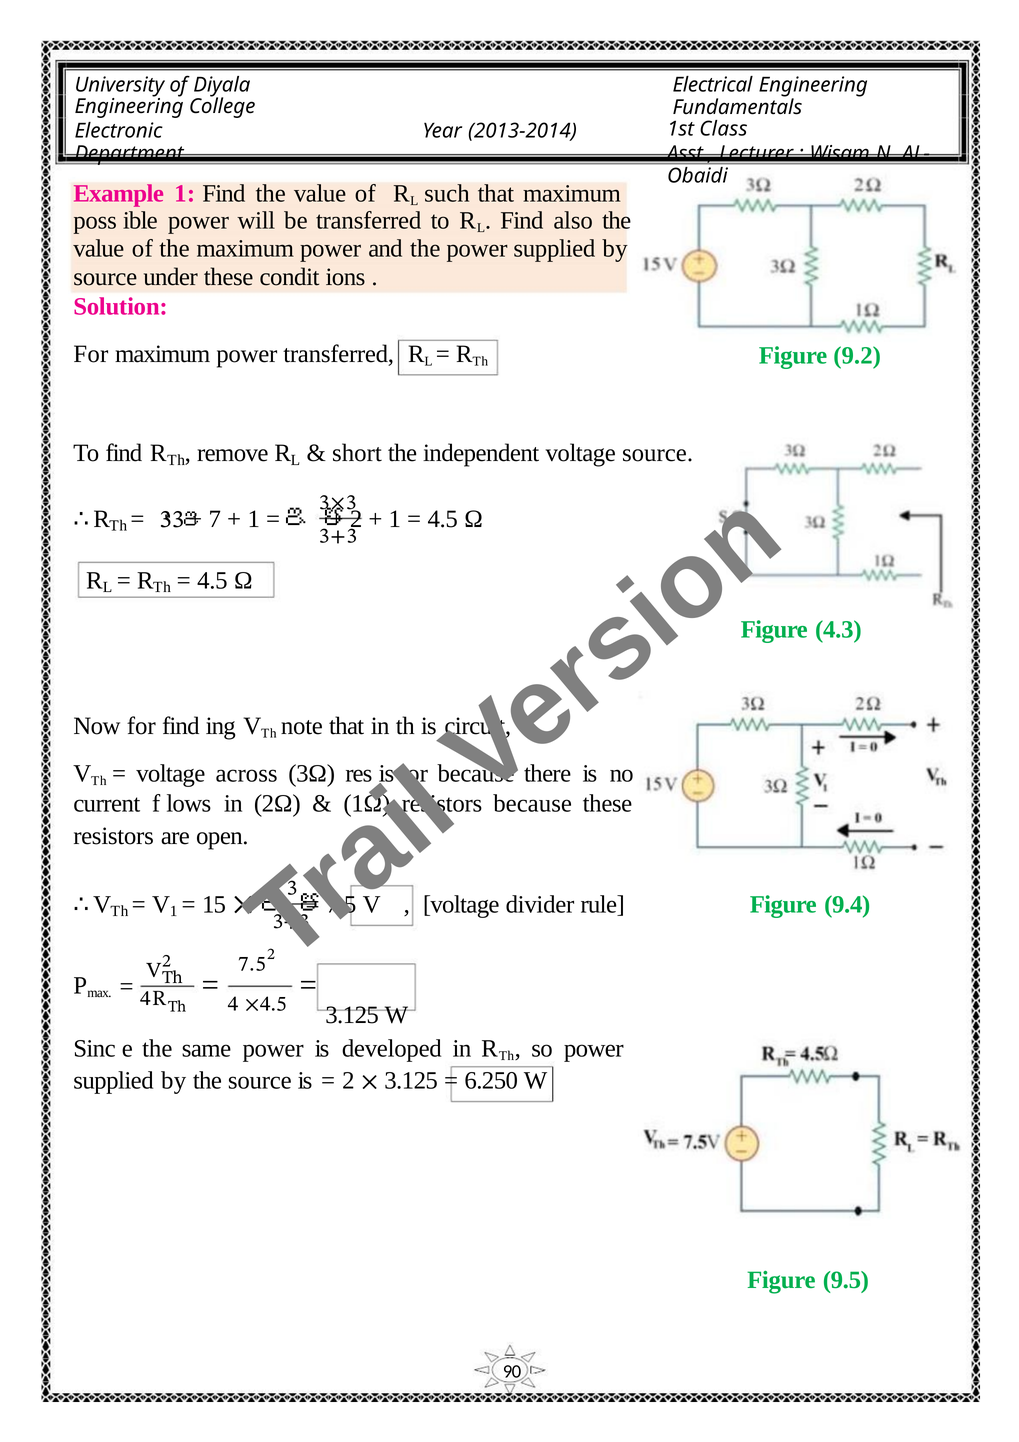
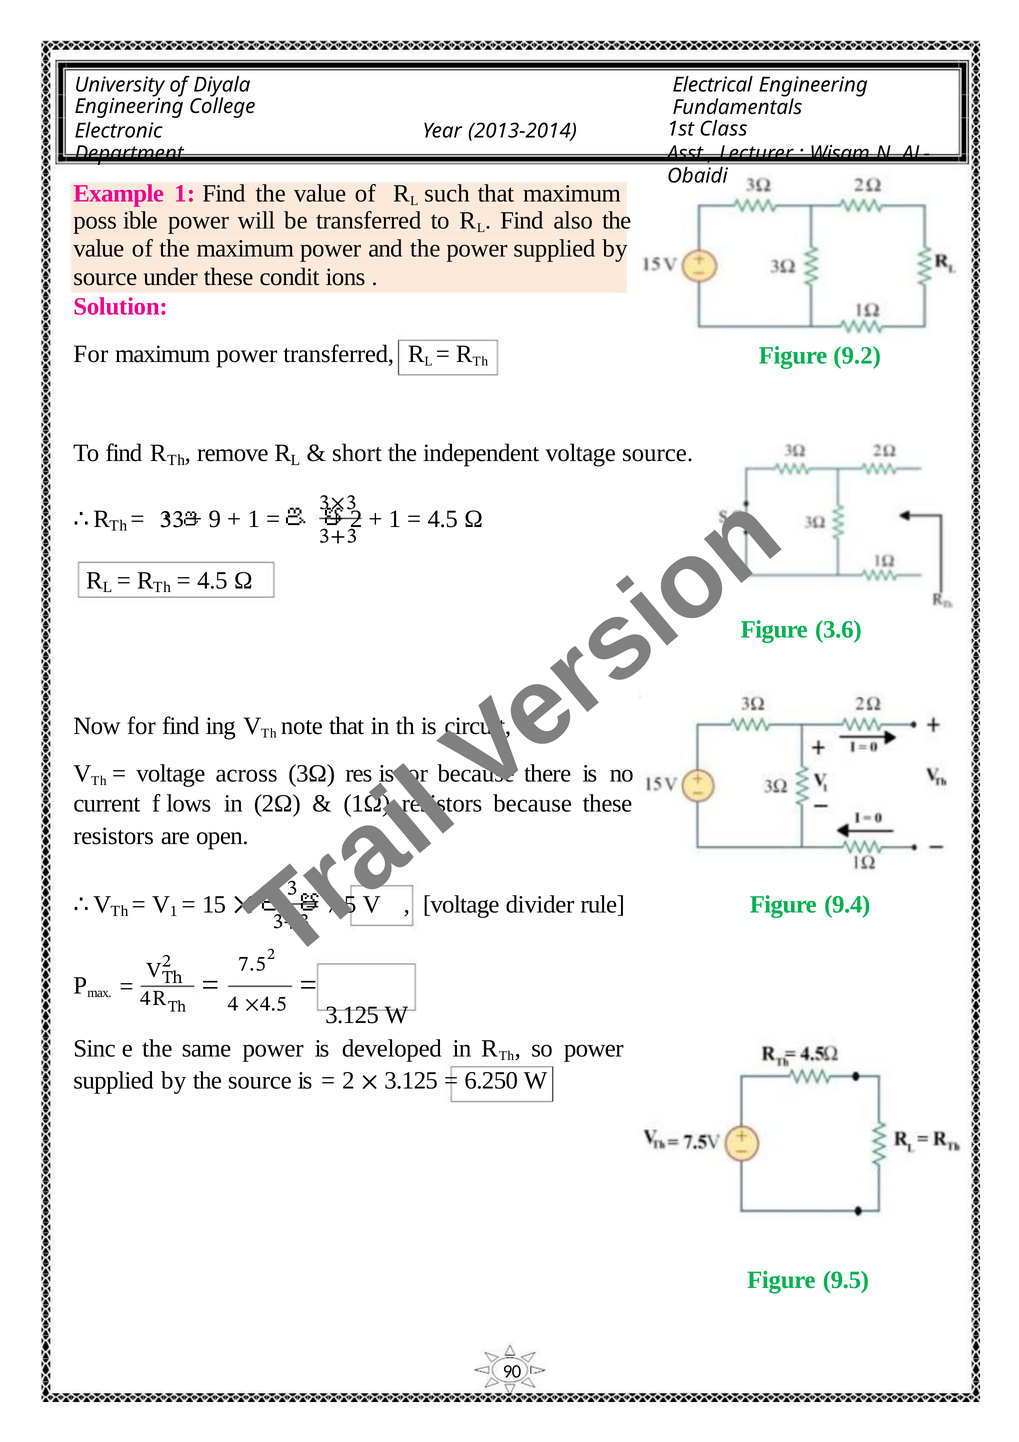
7: 7 -> 9 (215, 519)
4.3: 4.3 -> 3.6 (838, 629)
